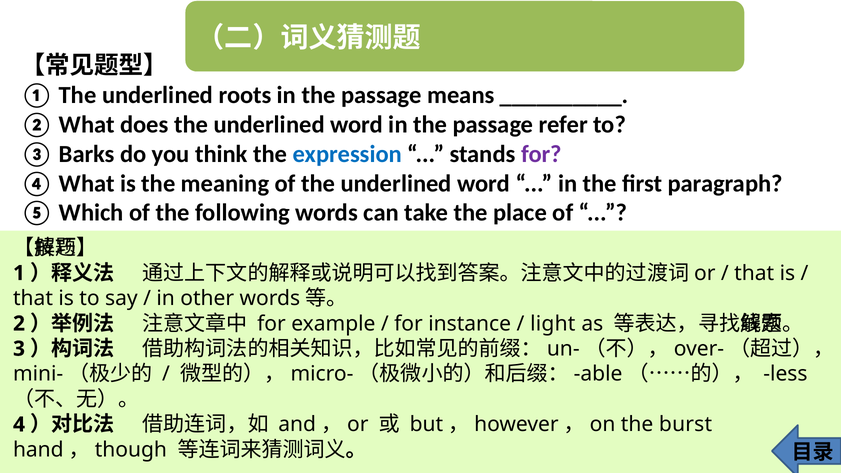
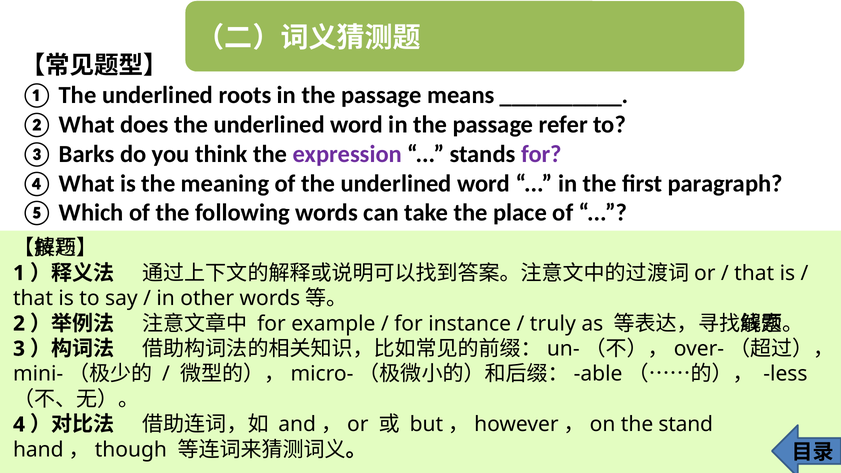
expression colour: blue -> purple (347, 154)
light: light -> truly (553, 324)
burst: burst -> stand (686, 425)
